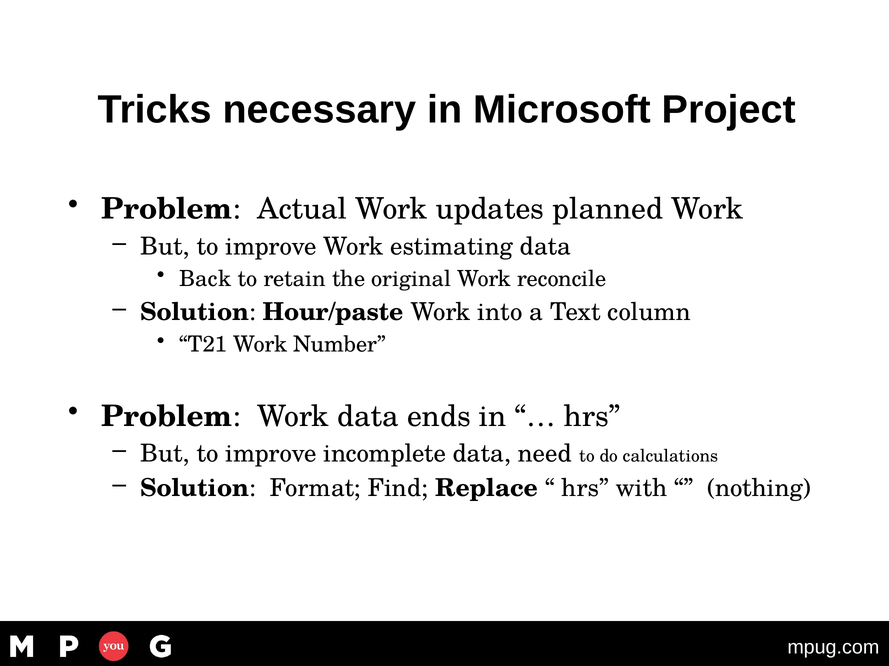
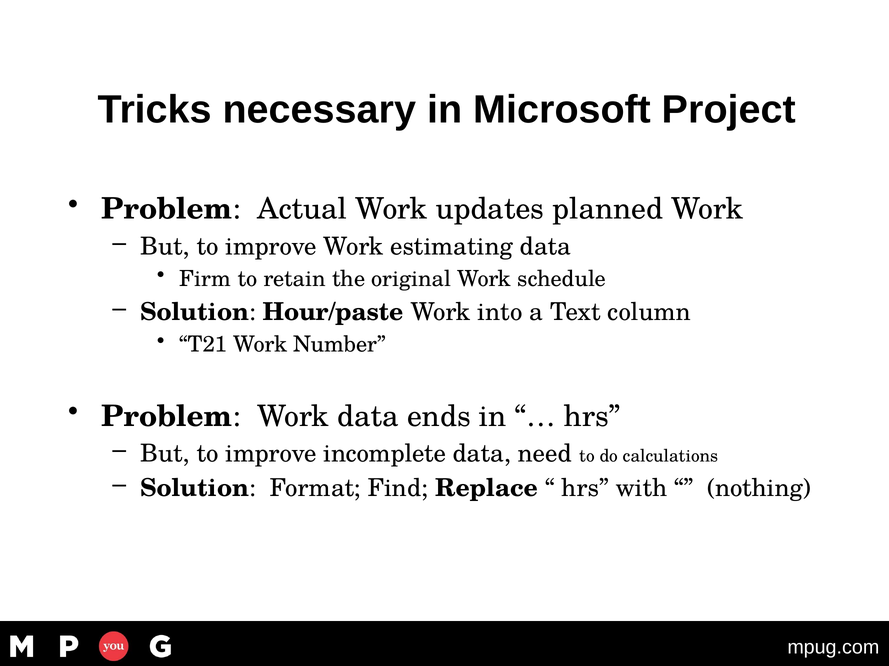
Back: Back -> Firm (205, 279)
reconcile: reconcile -> schedule (562, 279)
